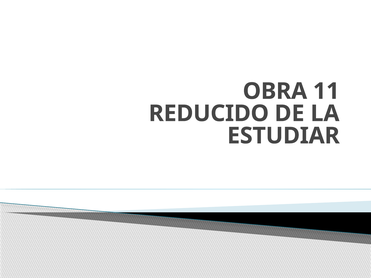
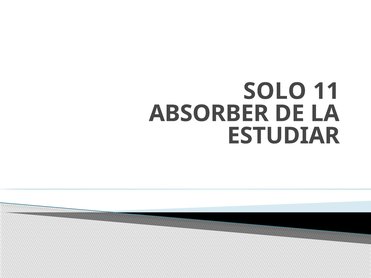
OBRA: OBRA -> SOLO (275, 91)
REDUCIDO: REDUCIDO -> ABSORBER (209, 114)
